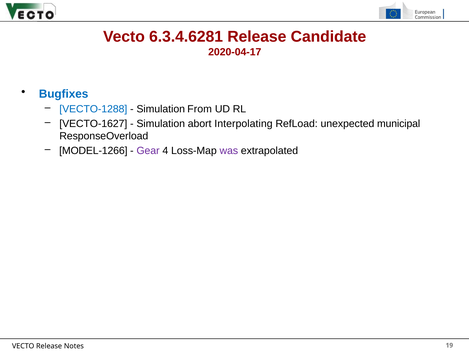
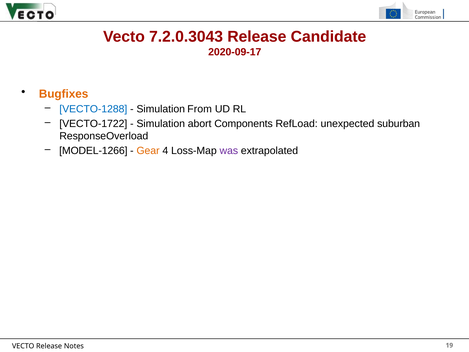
6.3.4.6281: 6.3.4.6281 -> 7.2.0.3043 (186, 37)
2020-04-17: 2020-04-17 -> 2020-09-17 (235, 52)
Bugfixes colour: blue -> orange (64, 94)
VECTO-1627: VECTO-1627 -> VECTO-1722 (93, 124)
Interpolating: Interpolating -> Components (244, 124)
municipal: municipal -> suburban (399, 124)
Gear colour: purple -> orange (148, 151)
